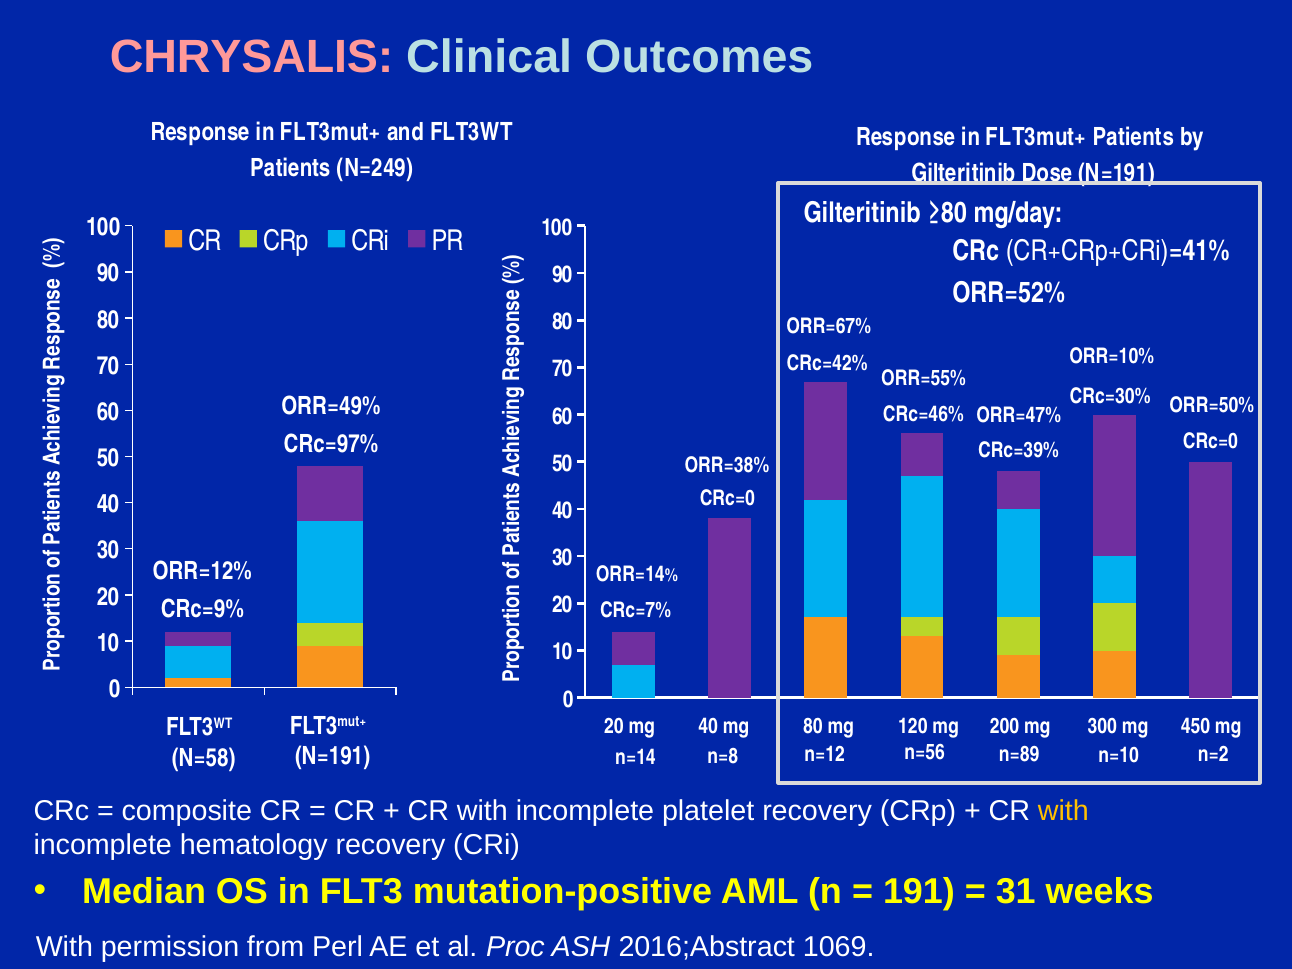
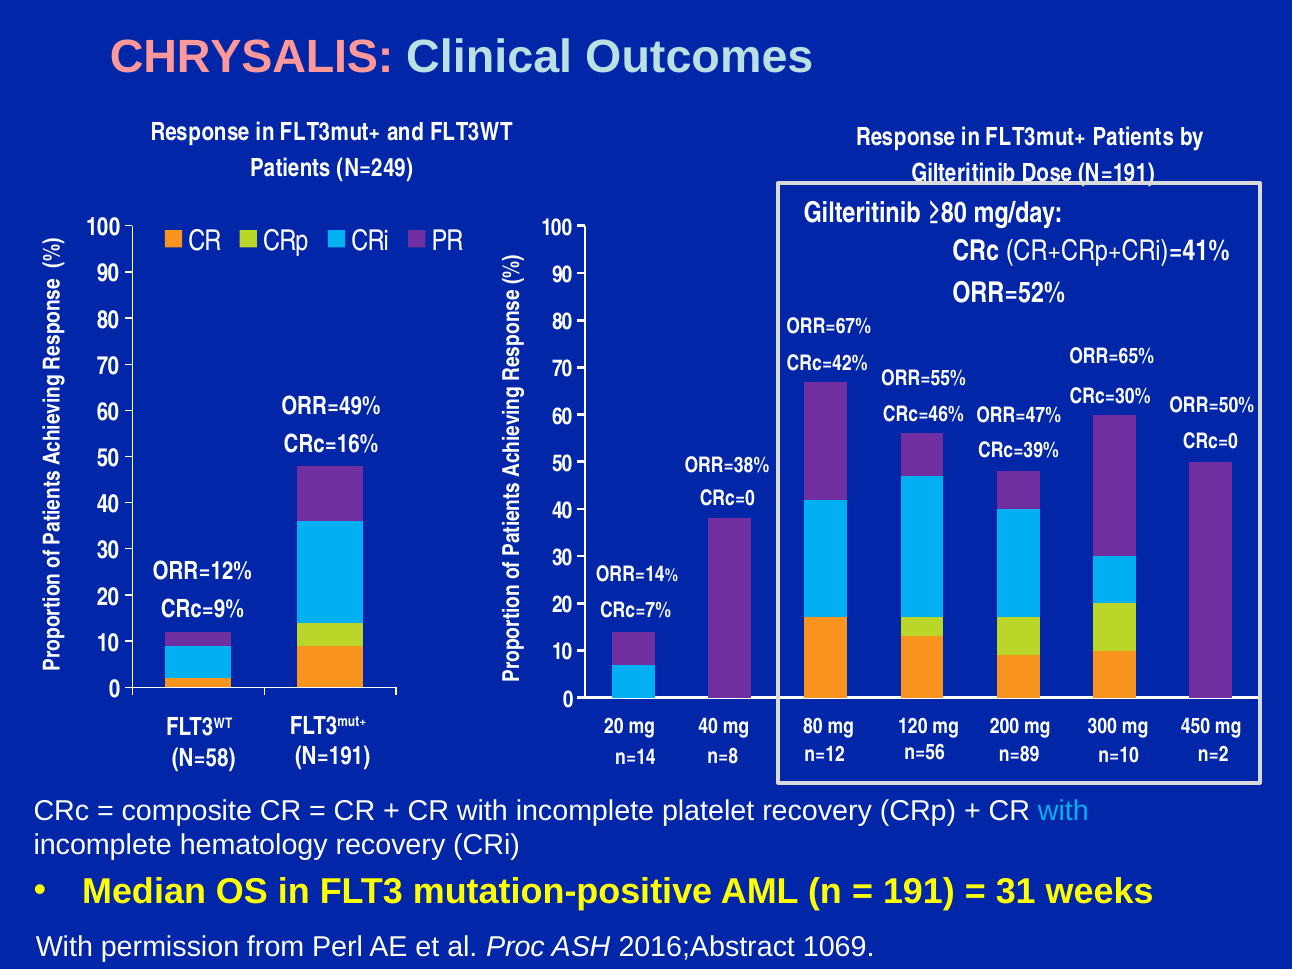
ORR=10%: ORR=10% -> ORR=65% (1112, 357)
CRc=97%: CRc=97% -> CRc=16% (331, 445)
with colour: yellow -> light blue (1063, 811)
